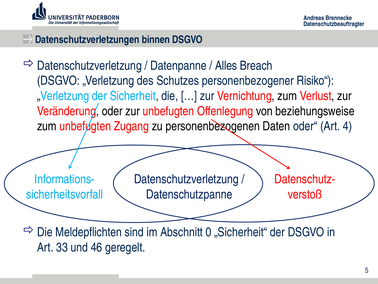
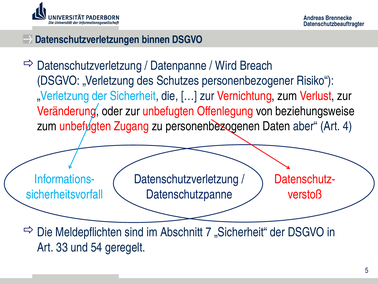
Alles: Alles -> Wird (226, 66)
oder“: oder“ -> aber“ (305, 126)
0: 0 -> 7 (209, 232)
46: 46 -> 54 (96, 247)
